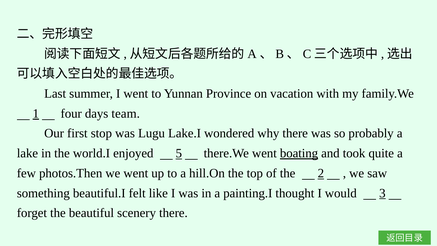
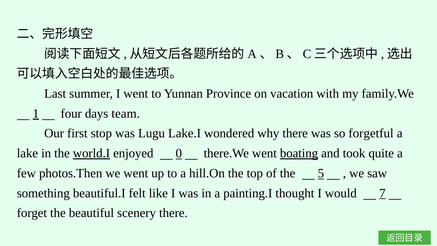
probably: probably -> forgetful (371, 133)
world.I underline: none -> present (91, 153)
5: 5 -> 0 (179, 153)
2: 2 -> 5 (321, 173)
3: 3 -> 7 (382, 193)
